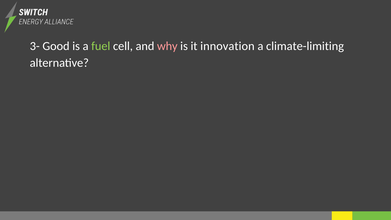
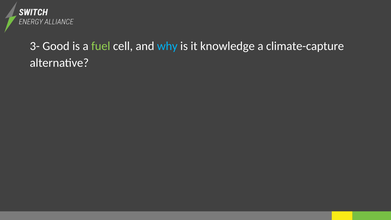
why colour: pink -> light blue (167, 46)
innovation: innovation -> knowledge (227, 46)
climate-limiting: climate-limiting -> climate-capture (305, 46)
